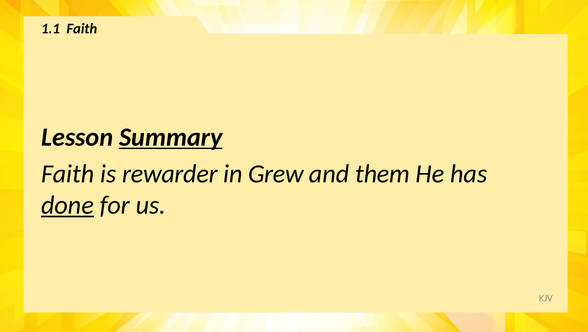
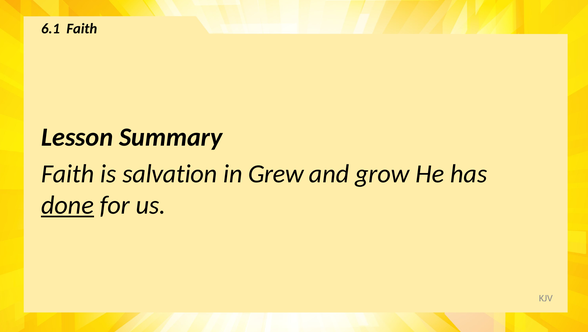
1.1: 1.1 -> 6.1 (51, 29)
Summary underline: present -> none (171, 137)
rewarder: rewarder -> salvation (170, 174)
them: them -> grow (382, 174)
